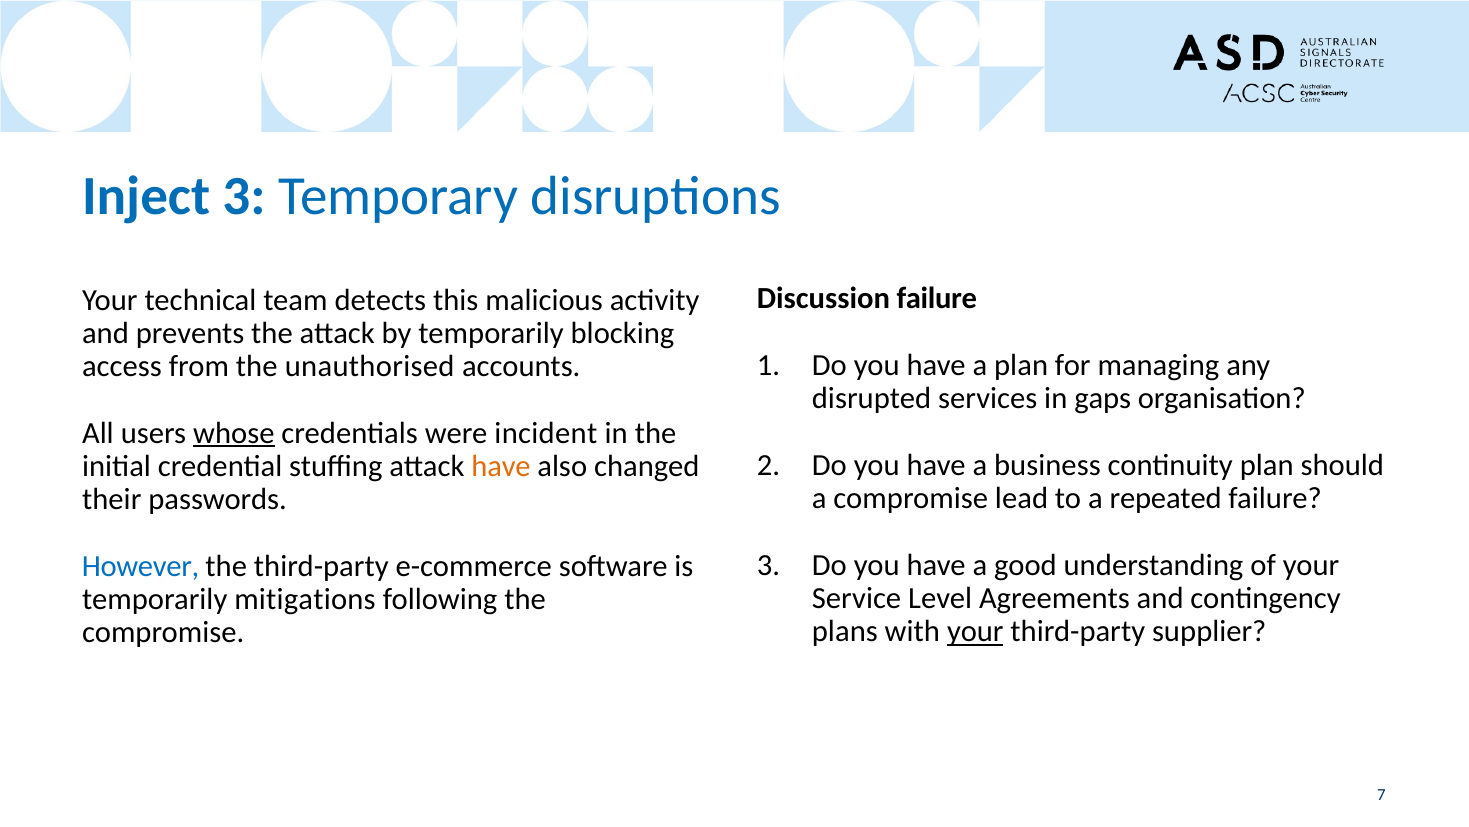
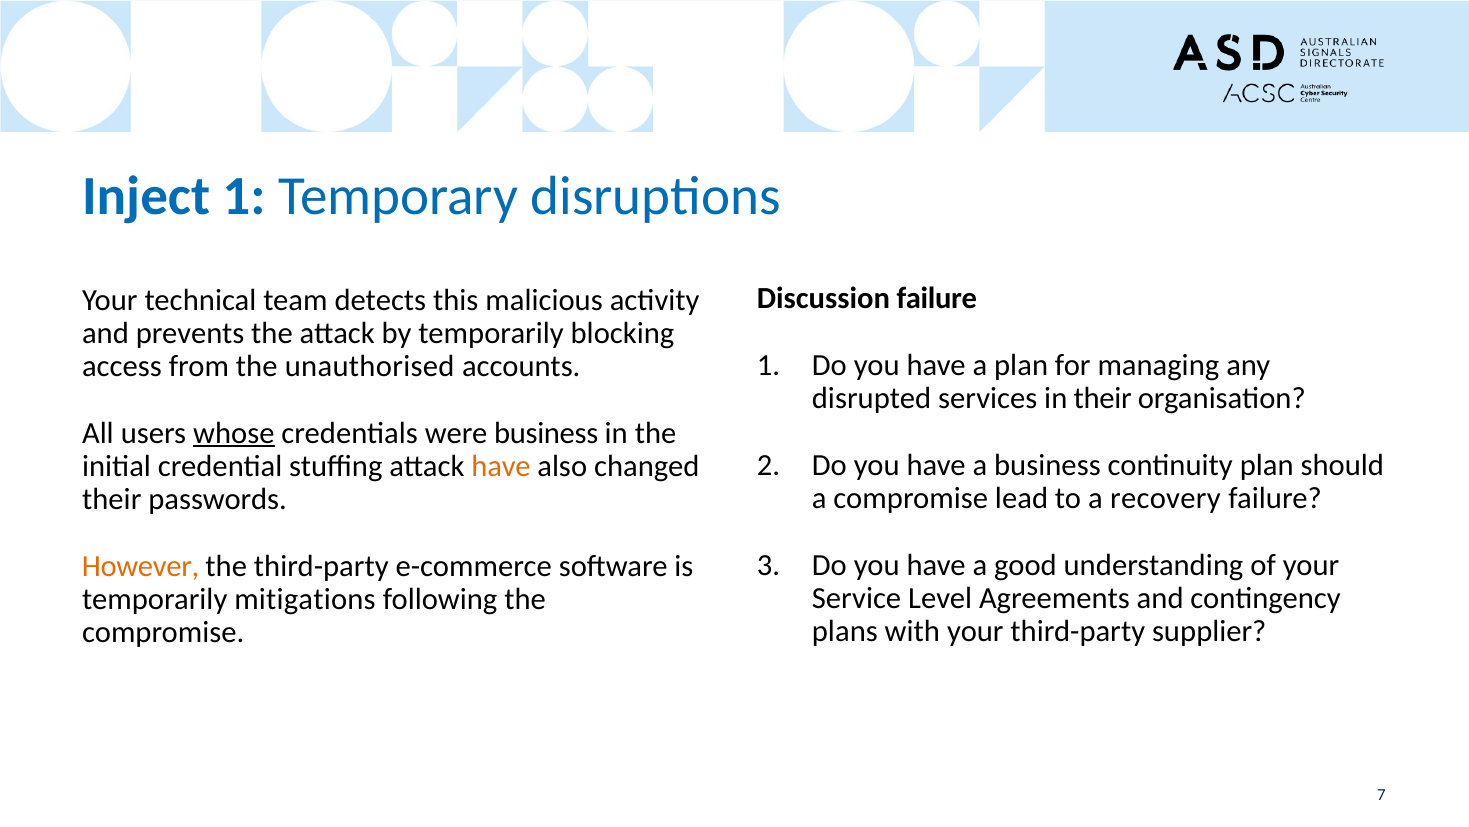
Inject 3: 3 -> 1 (244, 196)
in gaps: gaps -> their (1103, 398)
were incident: incident -> business (546, 433)
repeated: repeated -> recovery (1165, 498)
However colour: blue -> orange (140, 566)
your underline: present -> none (975, 631)
